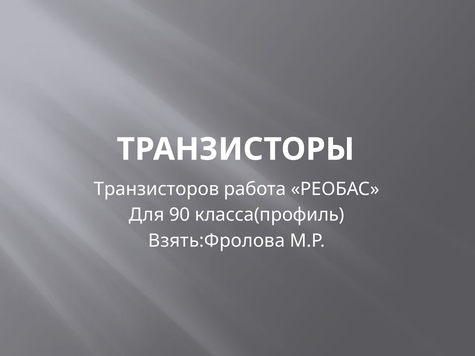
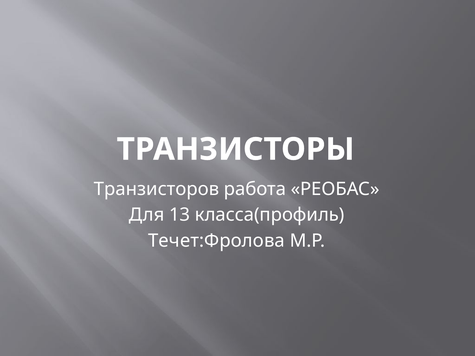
90: 90 -> 13 (180, 215)
Взять:Фролова: Взять:Фролова -> Течет:Фролова (217, 241)
